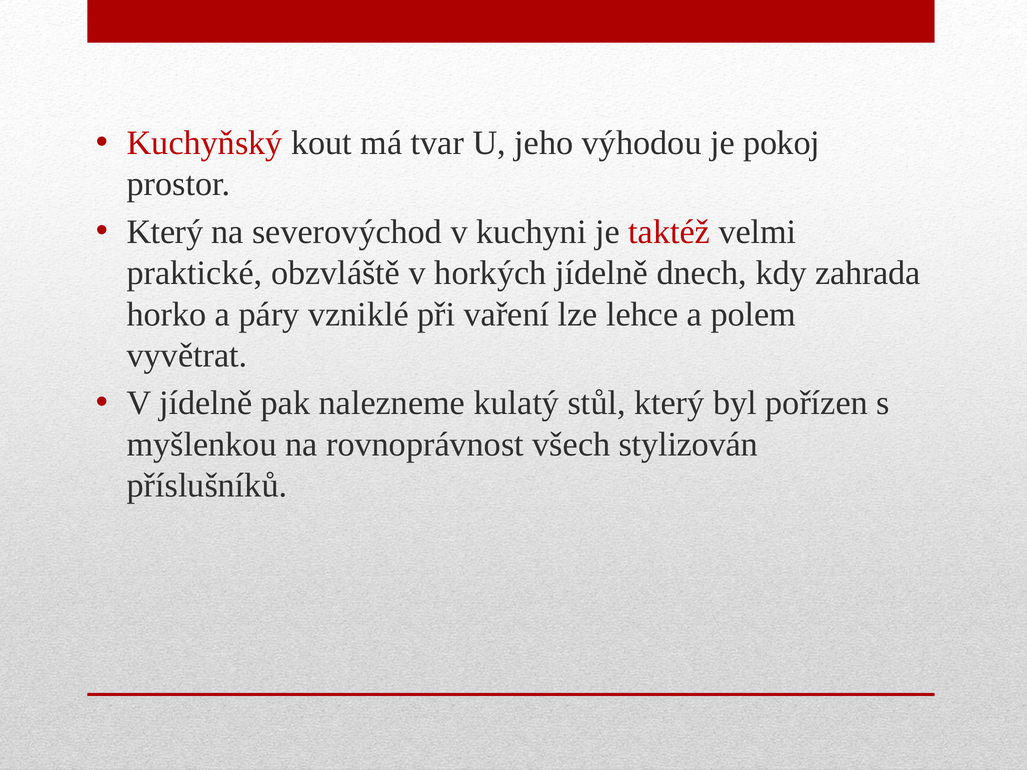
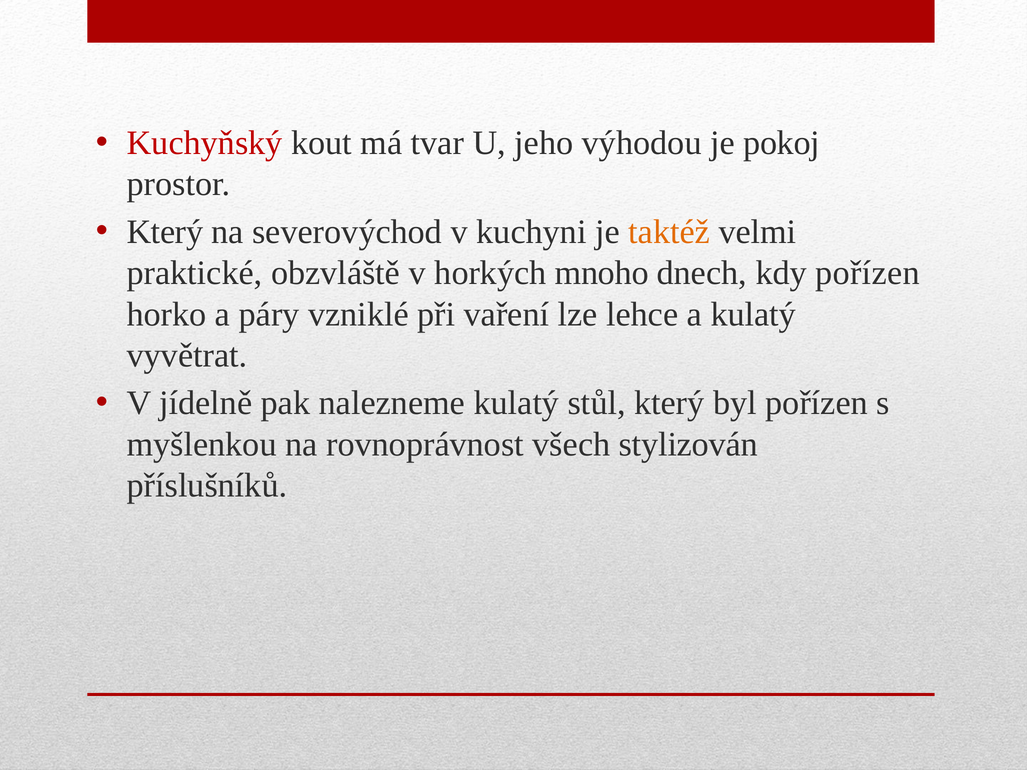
taktéž colour: red -> orange (669, 232)
horkých jídelně: jídelně -> mnoho (602, 273)
kdy zahrada: zahrada -> pořízen (868, 273)
a polem: polem -> kulatý (753, 314)
